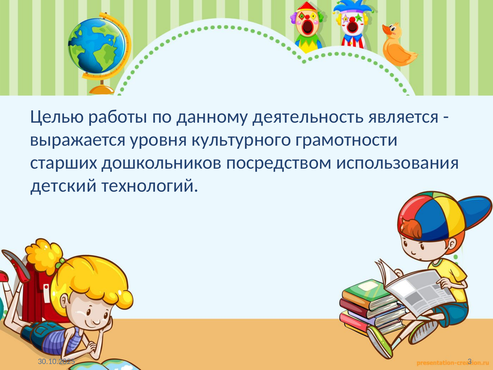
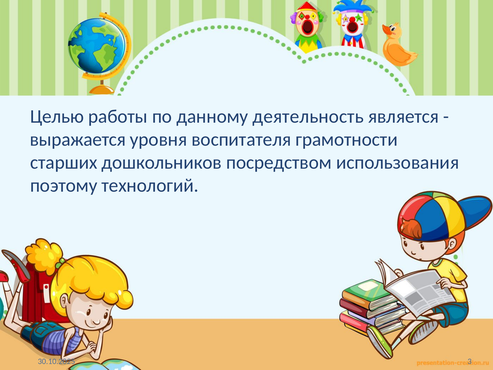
культурного: культурного -> воспитателя (241, 139)
детский: детский -> поэтому (64, 185)
